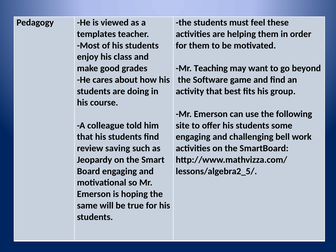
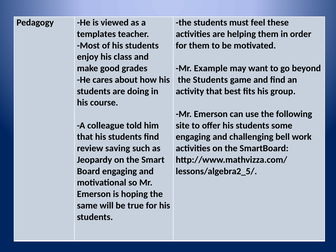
Teaching: Teaching -> Example (211, 68)
Software: Software -> Students (210, 80)
